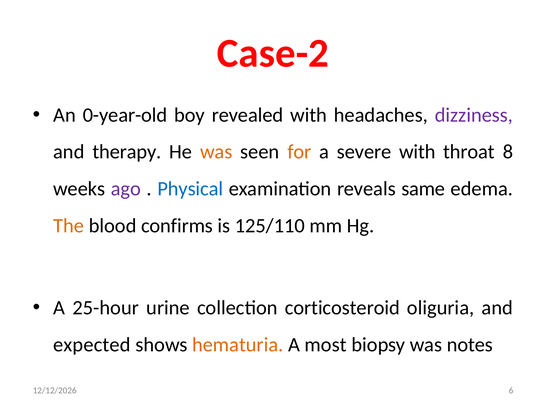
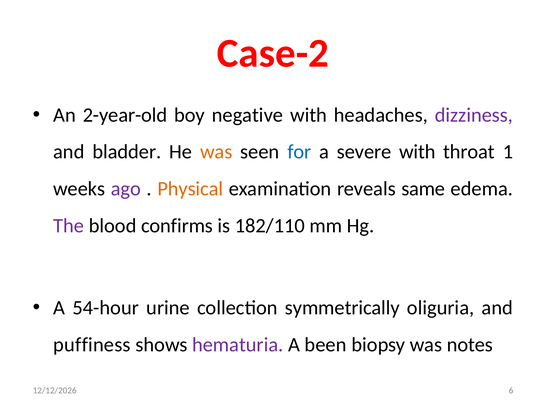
0-year-old: 0-year-old -> 2-year-old (125, 115)
revealed: revealed -> negative (247, 115)
therapy: therapy -> bladder (127, 152)
for colour: orange -> blue (299, 152)
8: 8 -> 1 (508, 152)
Physical colour: blue -> orange (190, 189)
The colour: orange -> purple (69, 226)
125/110: 125/110 -> 182/110 (270, 226)
25-hour: 25-hour -> 54-hour (106, 308)
corticosteroid: corticosteroid -> symmetrically (342, 308)
expected: expected -> puffiness (92, 345)
hematuria colour: orange -> purple (238, 345)
most: most -> been (326, 345)
